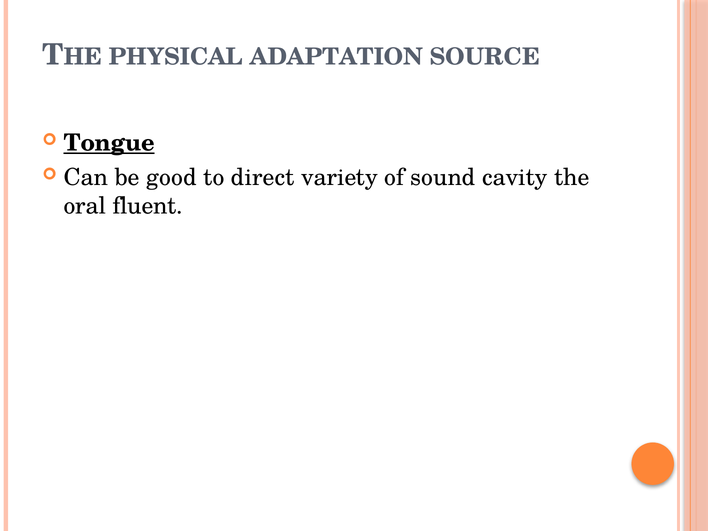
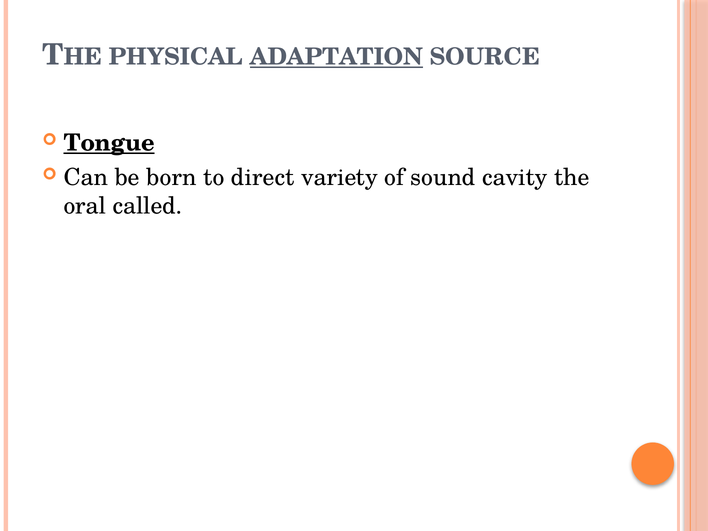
ADAPTATION underline: none -> present (336, 57)
good: good -> born (171, 177)
fluent: fluent -> called (148, 206)
